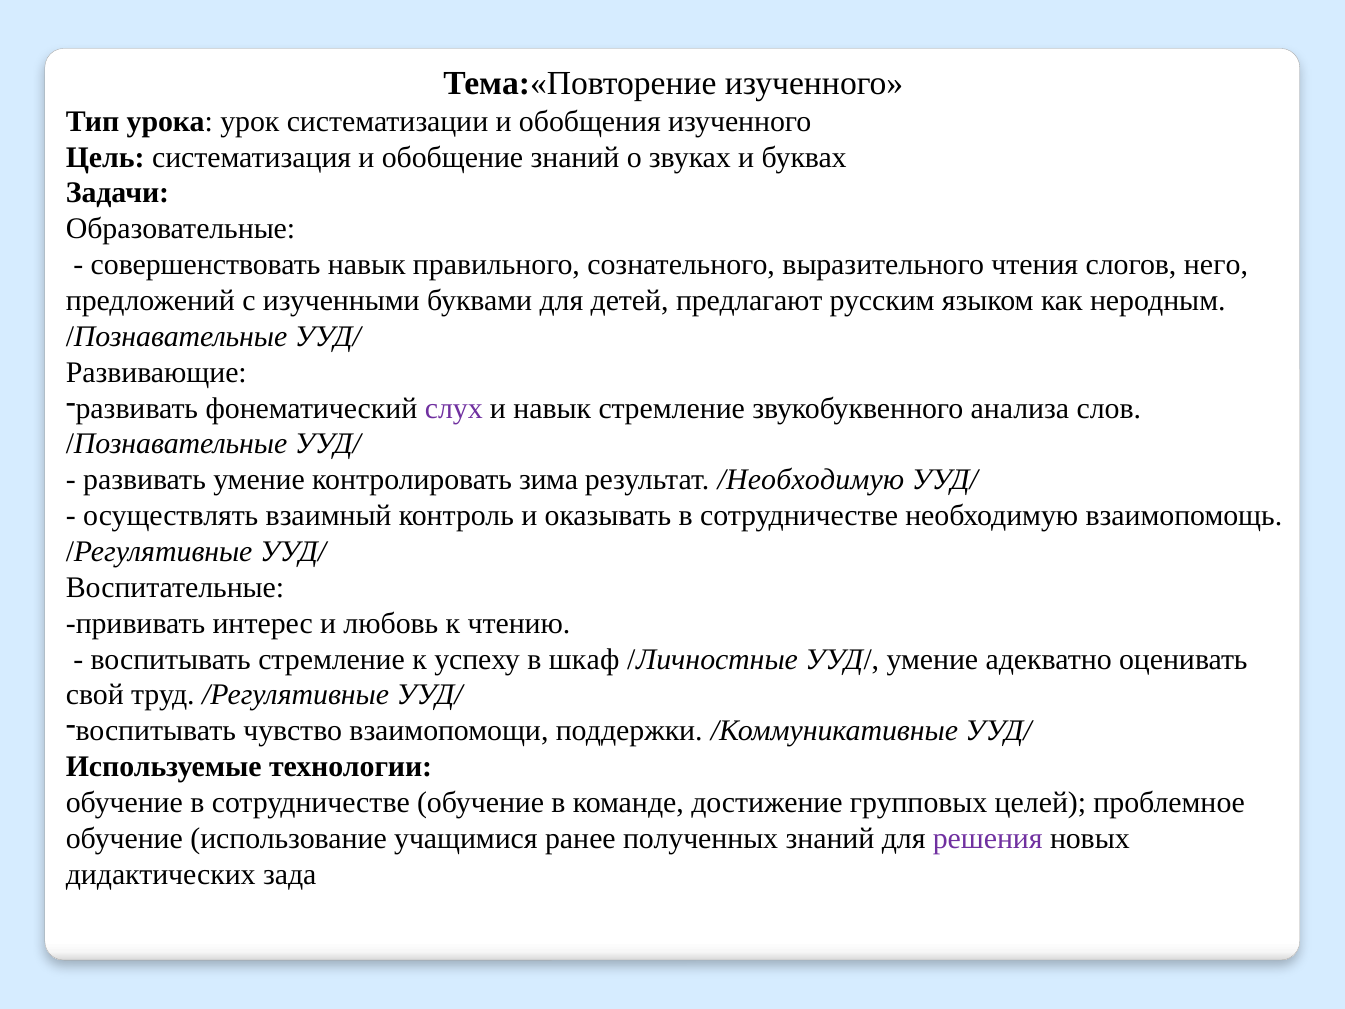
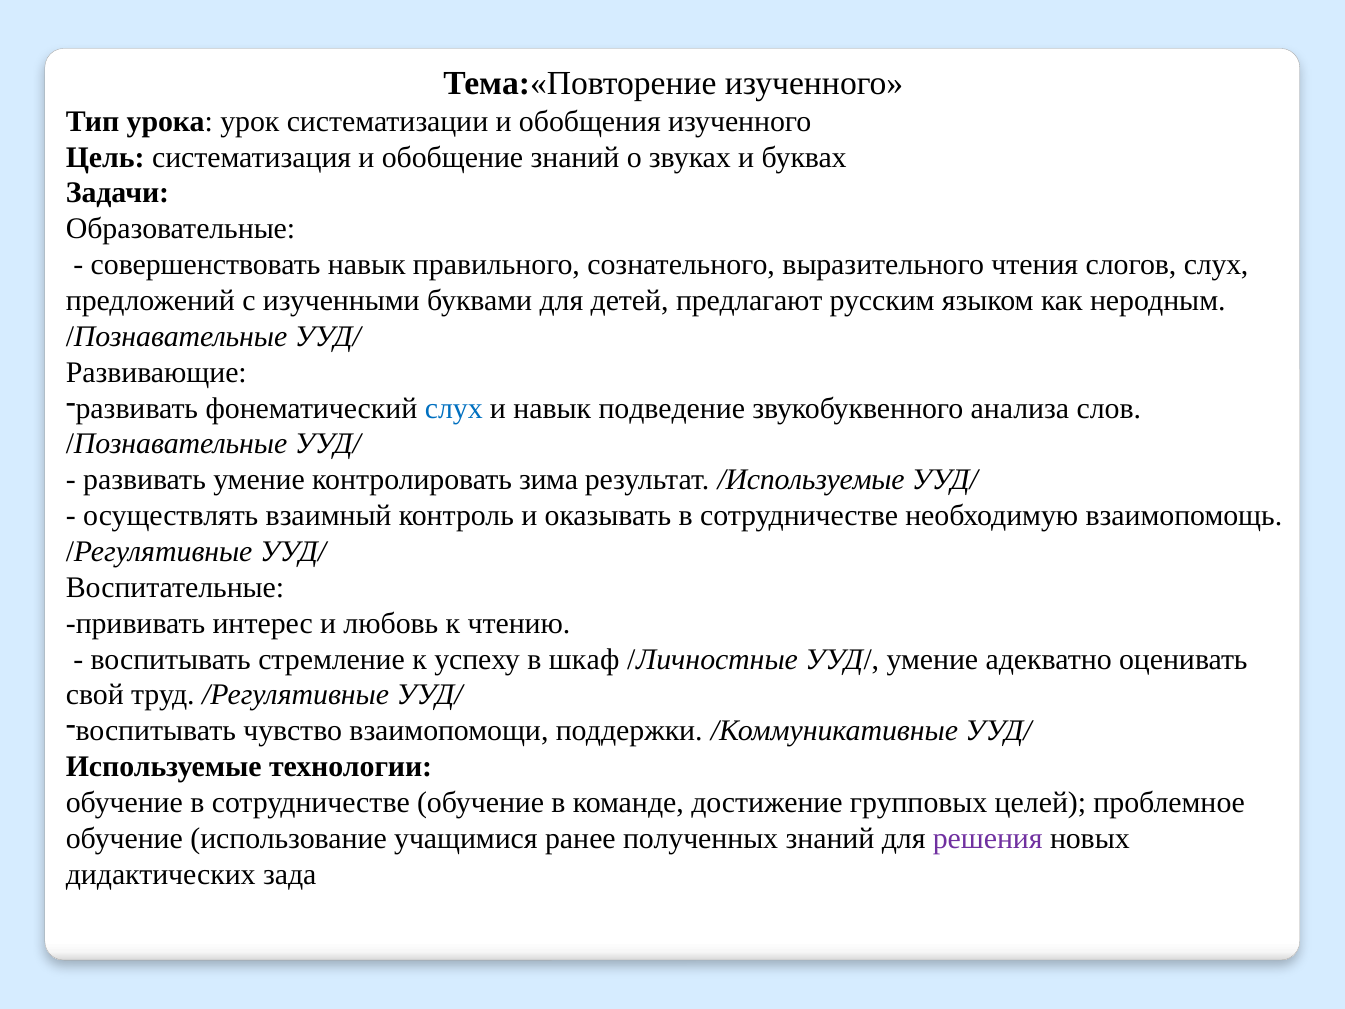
слогов него: него -> слух (1216, 265)
слух colour: purple -> blue (454, 408)
навык стремление: стремление -> подведение (672, 408)
/Необходимую: /Необходимую -> /Используемые (811, 480)
